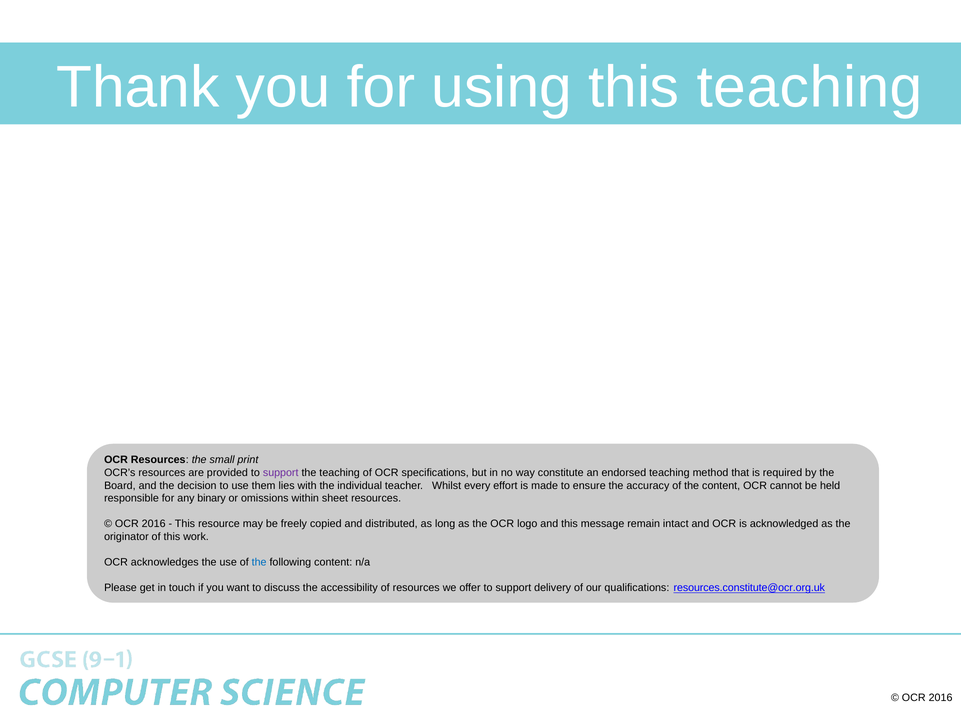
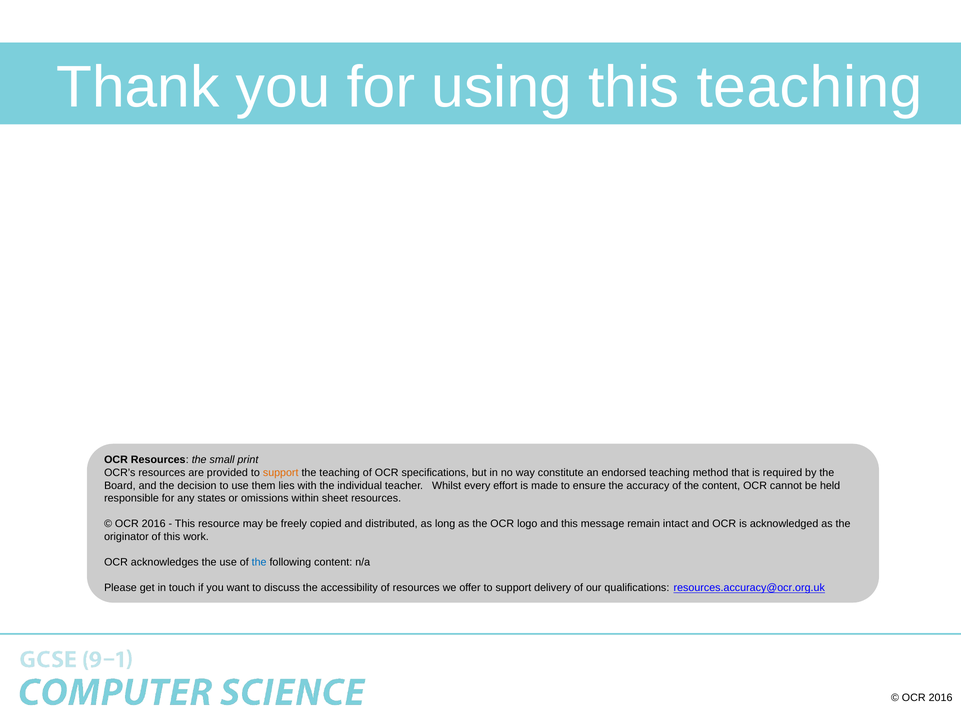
support colour: purple -> orange (281, 473)
binary: binary -> states (212, 498)
resources.constitute@ocr.org.uk: resources.constitute@ocr.org.uk -> resources.accuracy@ocr.org.uk (749, 588)
